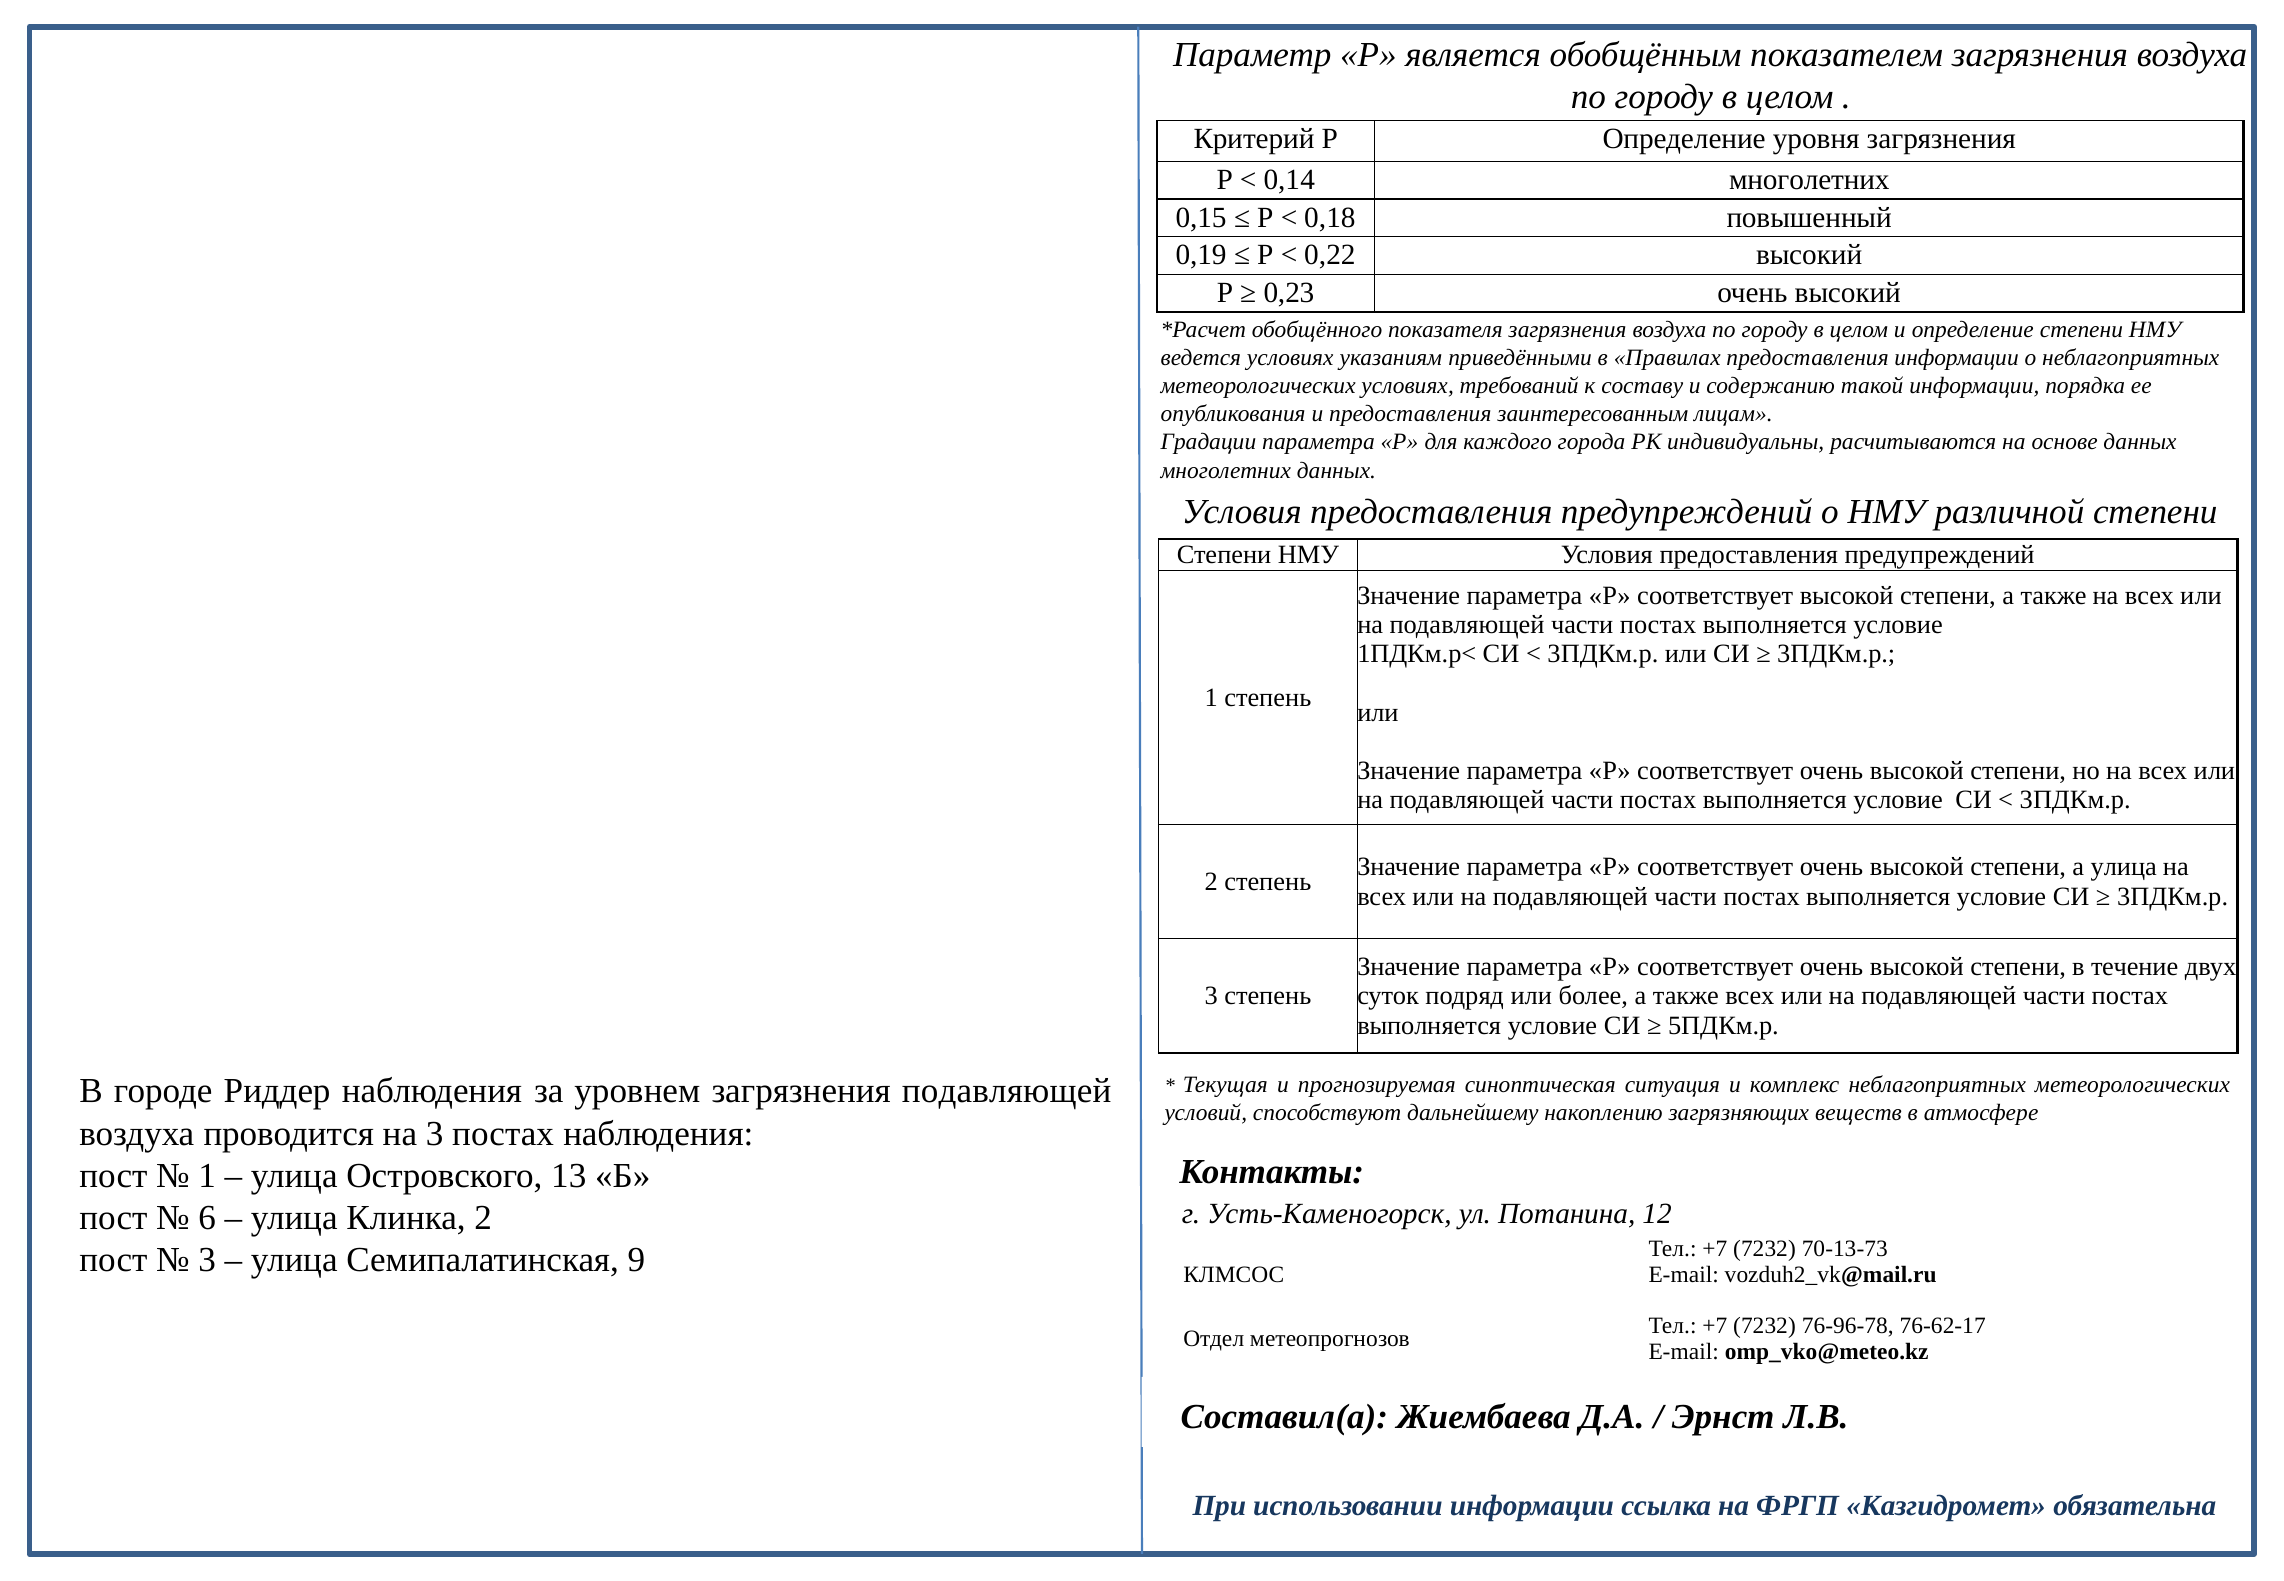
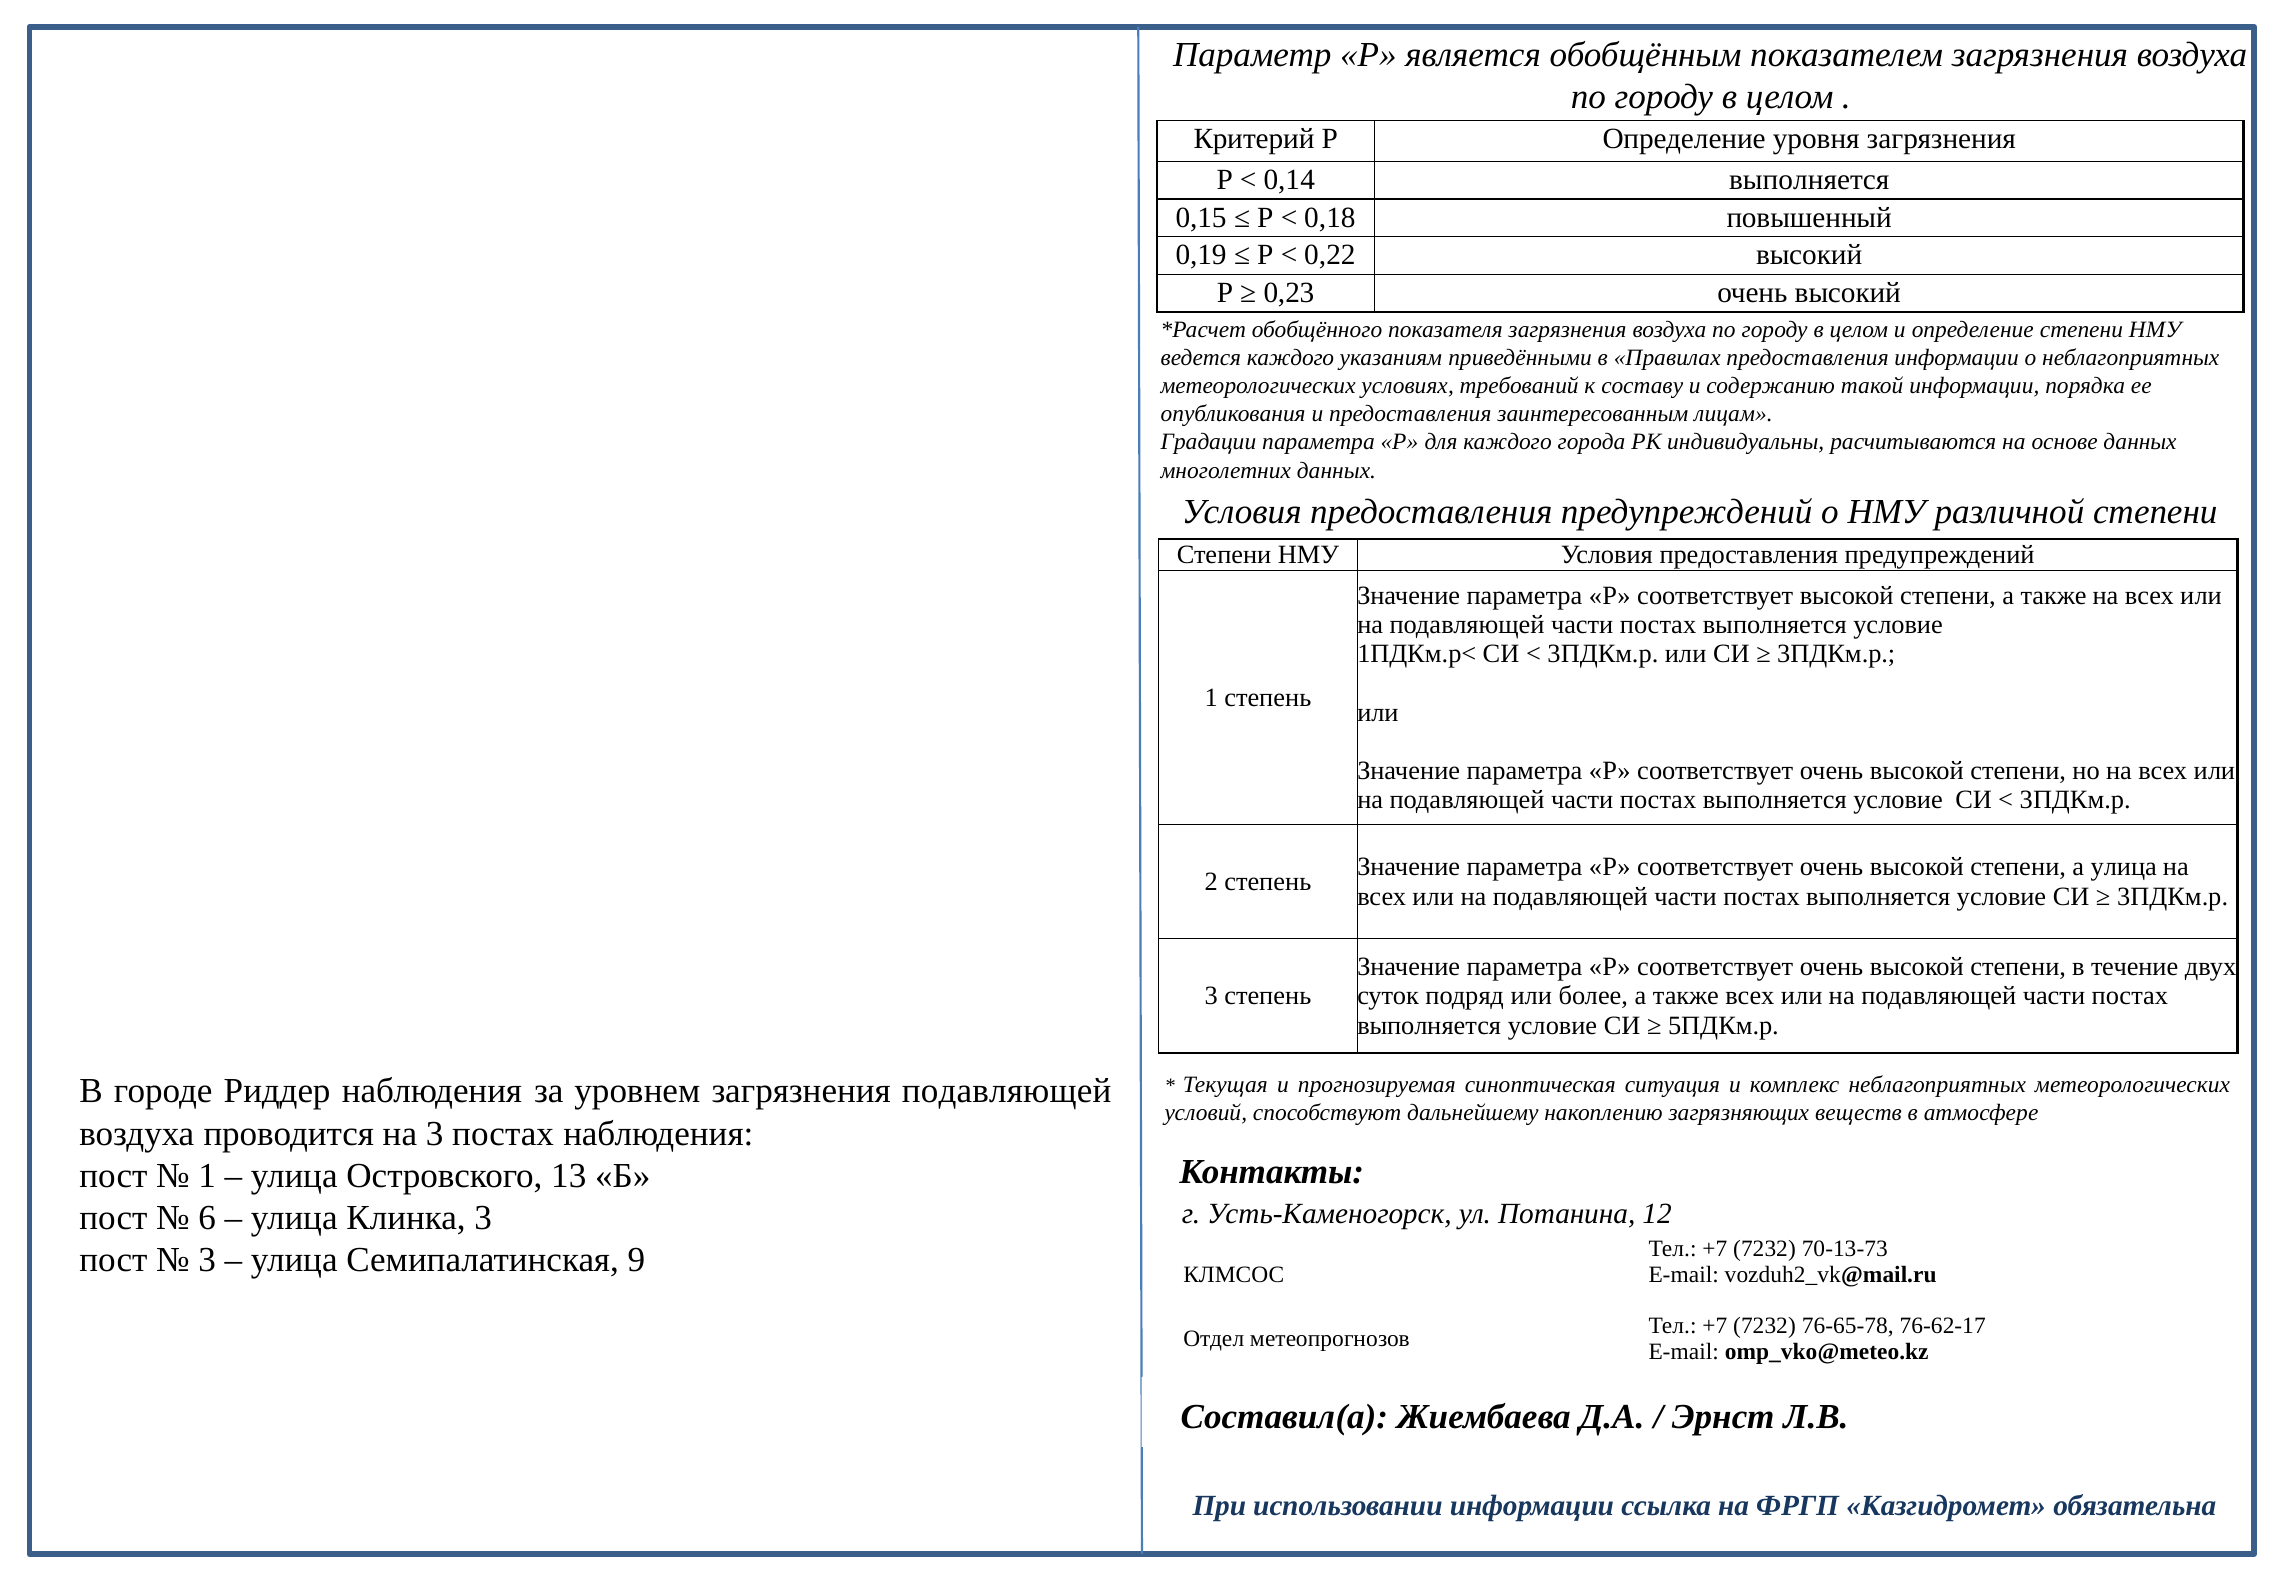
0,14 многолетних: многолетних -> выполняется (1809, 180)
ведется условиях: условиях -> каждого (1290, 358)
Клинка 2: 2 -> 3 (483, 1218)
76-96-78: 76-96-78 -> 76-65-78 (1848, 1326)
